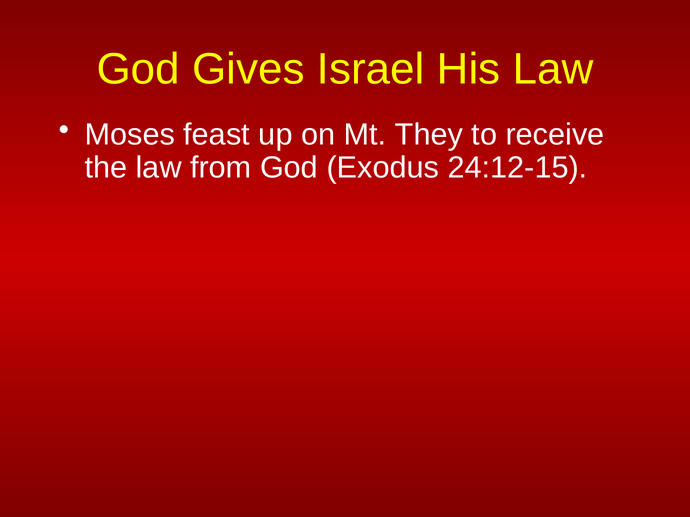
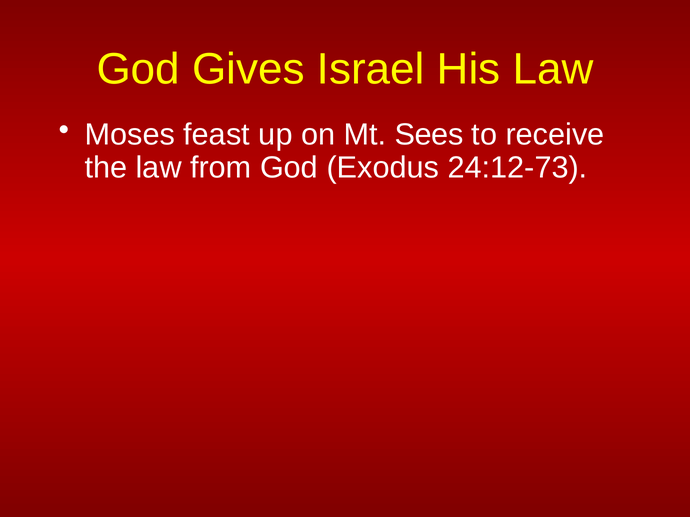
They: They -> Sees (429, 135)
24:12-15: 24:12-15 -> 24:12-73 (517, 168)
